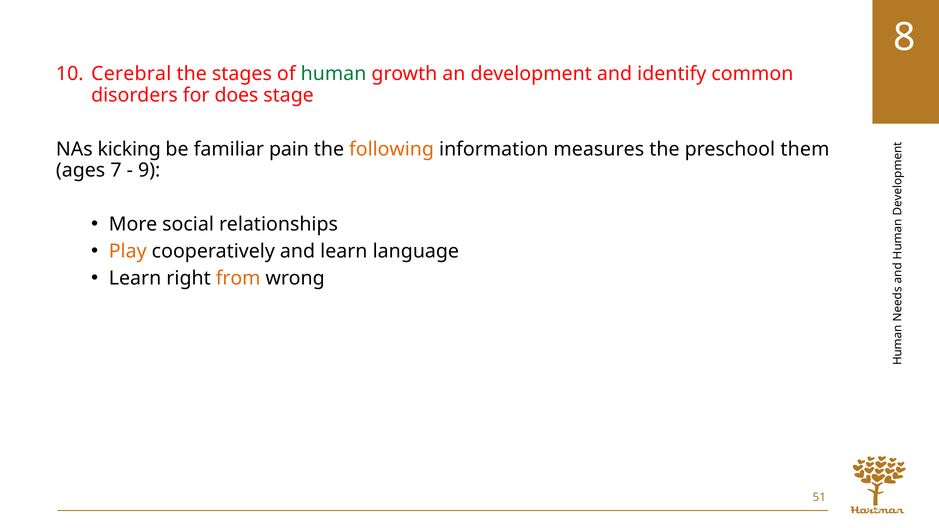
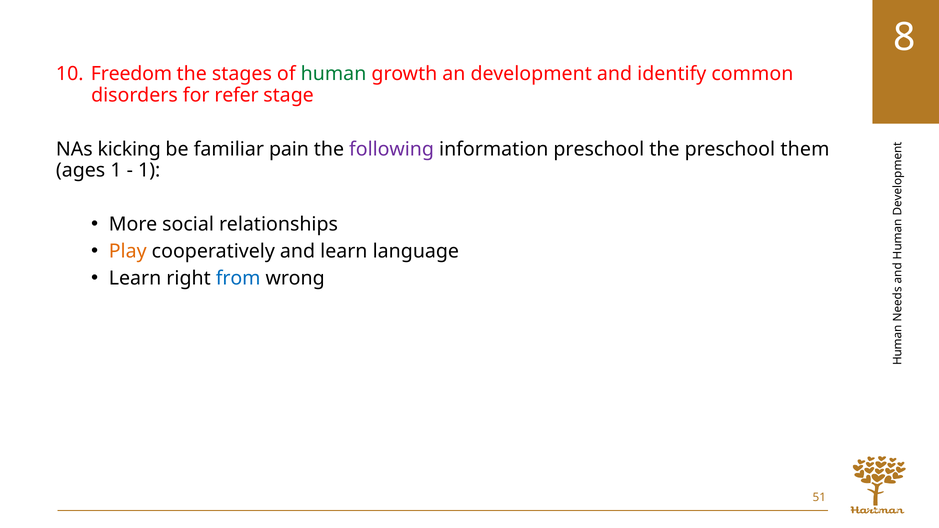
Cerebral: Cerebral -> Freedom (131, 74)
does: does -> refer (236, 95)
following colour: orange -> purple (392, 149)
information measures: measures -> preschool (599, 149)
ages 7: 7 -> 1 (116, 170)
9: 9 -> 1 (149, 170)
from colour: orange -> blue (238, 278)
